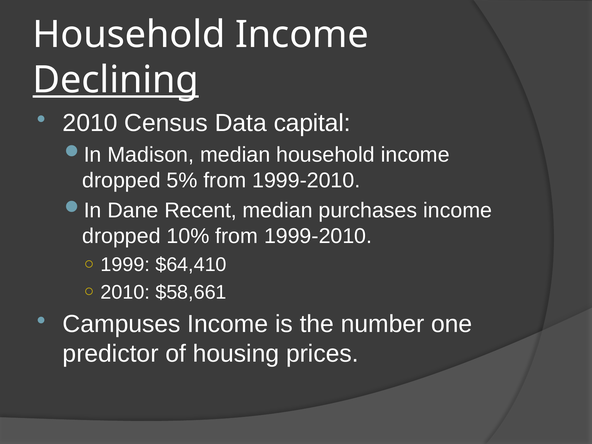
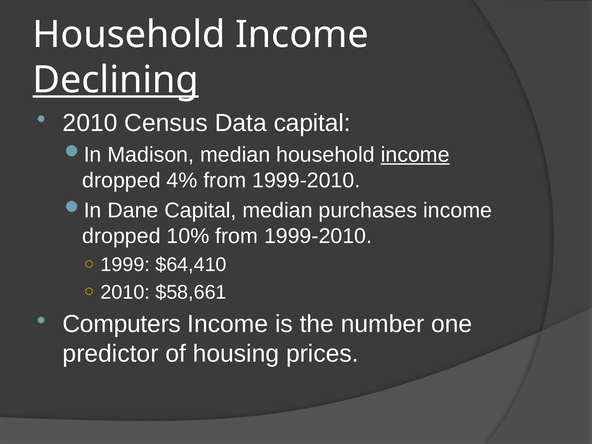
income underline: none -> present (415, 155)
5%: 5% -> 4% (182, 180)
Dane Recent: Recent -> Capital (201, 210)
Campuses: Campuses -> Computers (122, 324)
